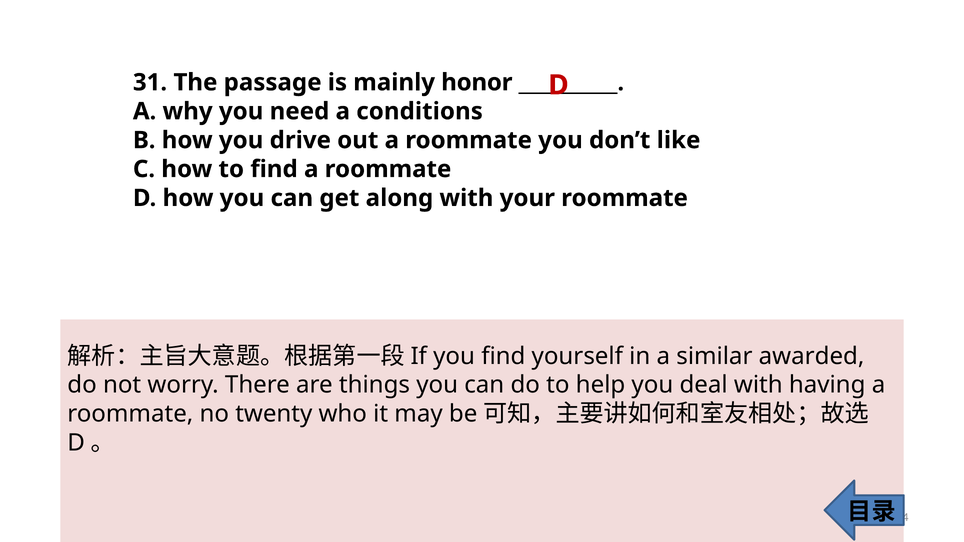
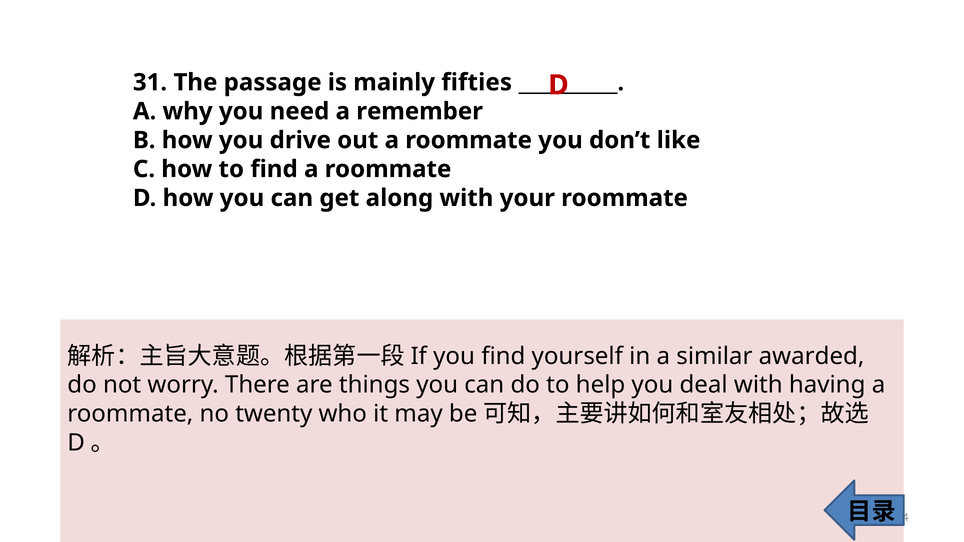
honor: honor -> fifties (477, 82)
conditions: conditions -> remember (420, 111)
